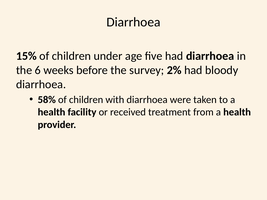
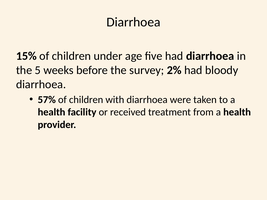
6: 6 -> 5 (38, 70)
58%: 58% -> 57% (47, 100)
